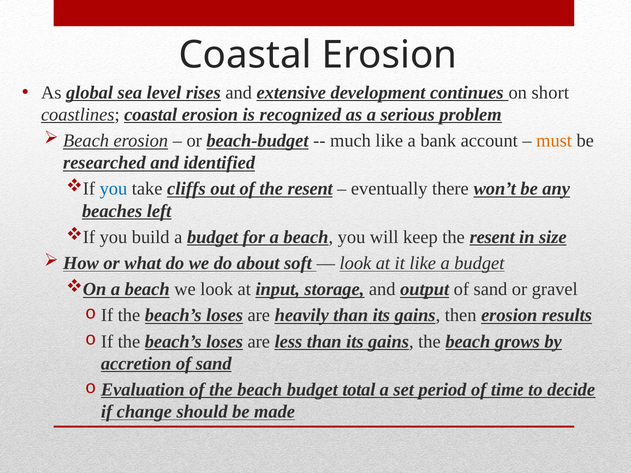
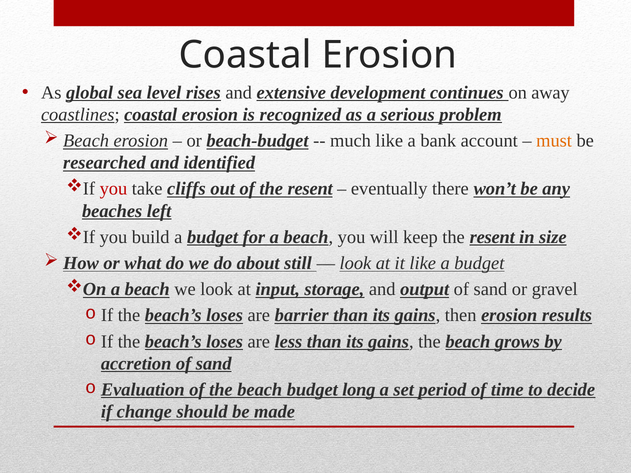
short: short -> away (550, 93)
you colour: blue -> red (113, 189)
soft: soft -> still (298, 263)
heavily: heavily -> barrier (302, 316)
total: total -> long (359, 390)
